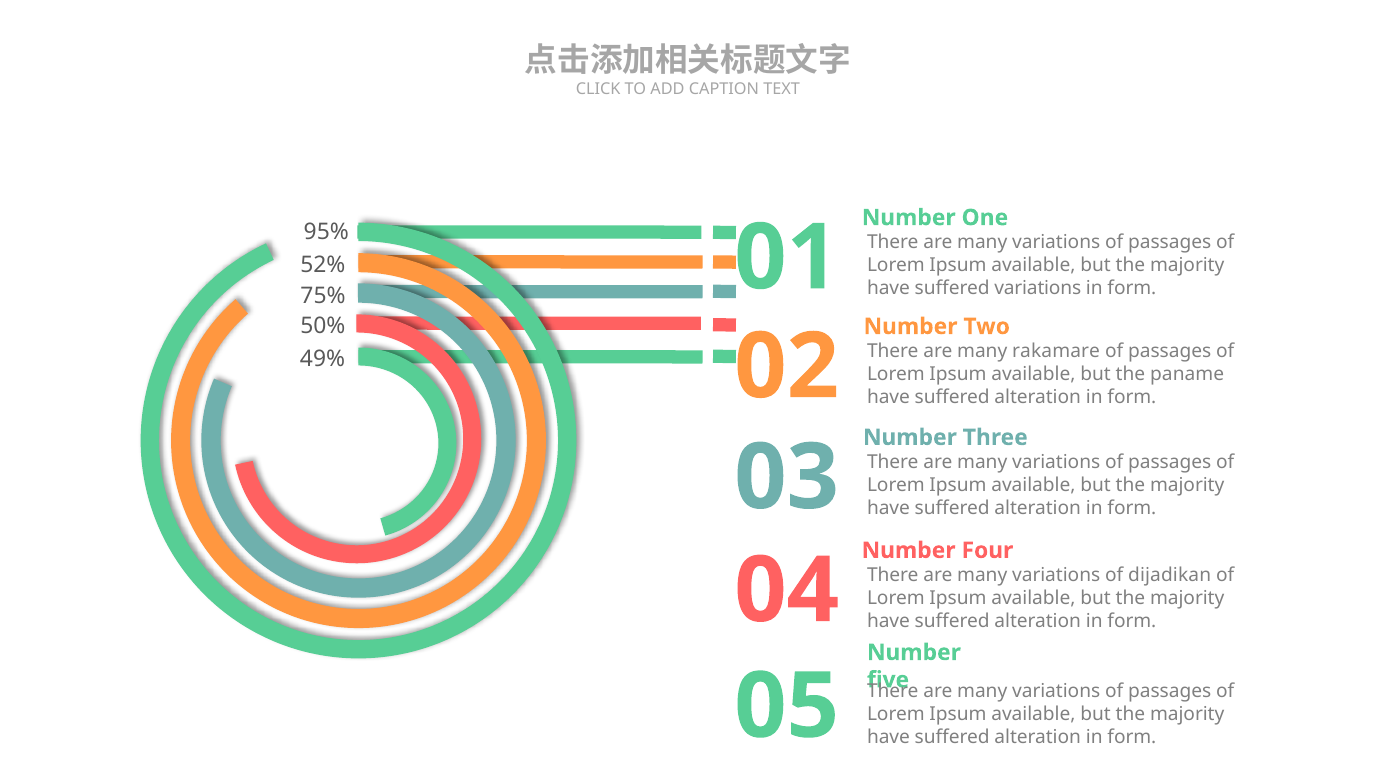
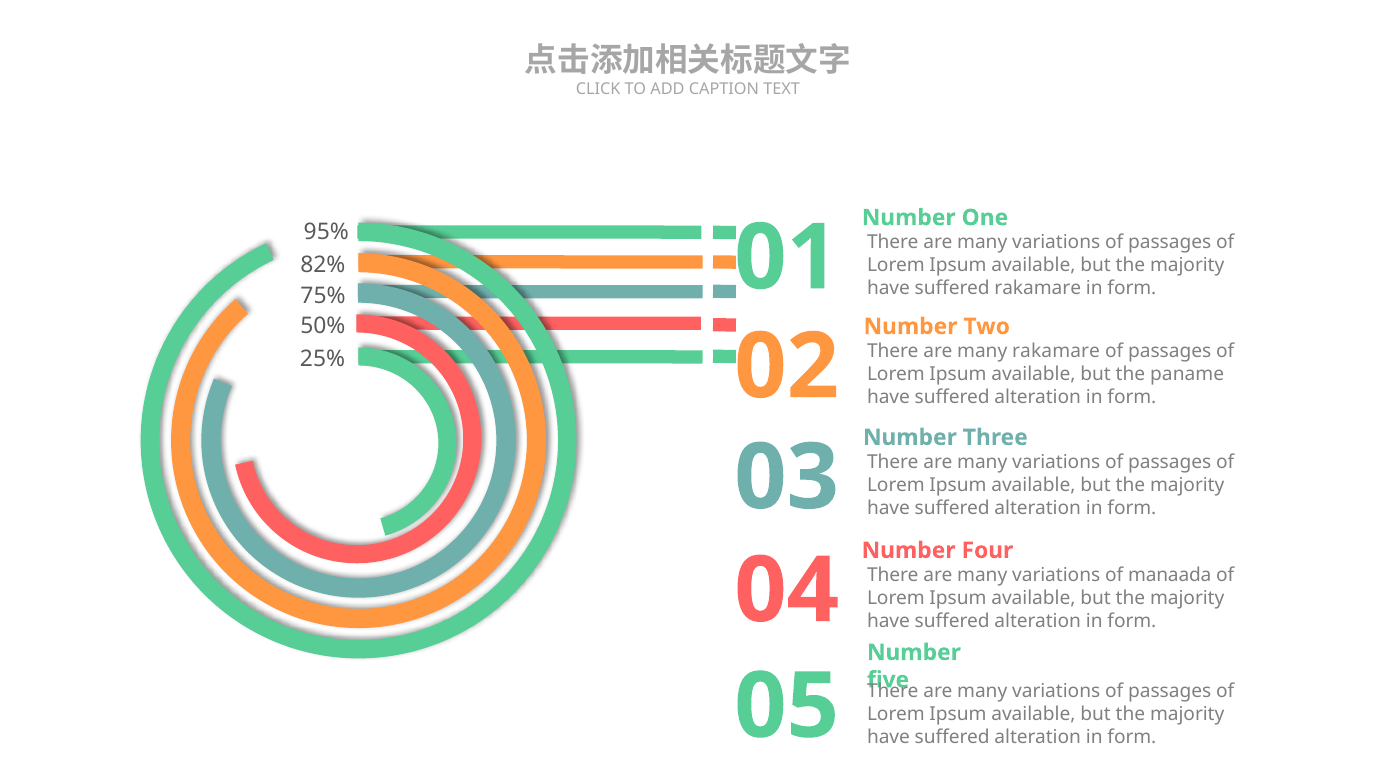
52%: 52% -> 82% (323, 264)
suffered variations: variations -> rakamare (1038, 288)
49%: 49% -> 25% (323, 359)
dijadikan: dijadikan -> manaada (1170, 575)
